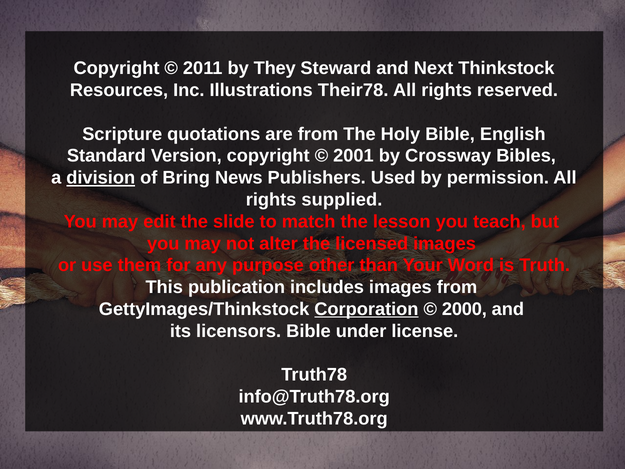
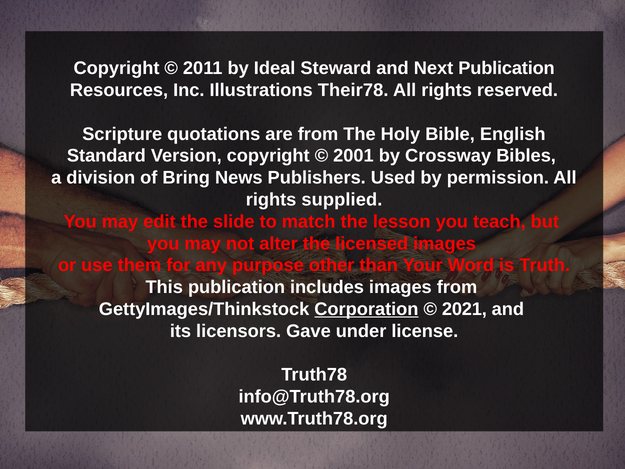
They: They -> Ideal (275, 68)
Next Thinkstock: Thinkstock -> Publication (507, 68)
division underline: present -> none (101, 178)
2000: 2000 -> 2021 (464, 309)
licensors Bible: Bible -> Gave (308, 331)
